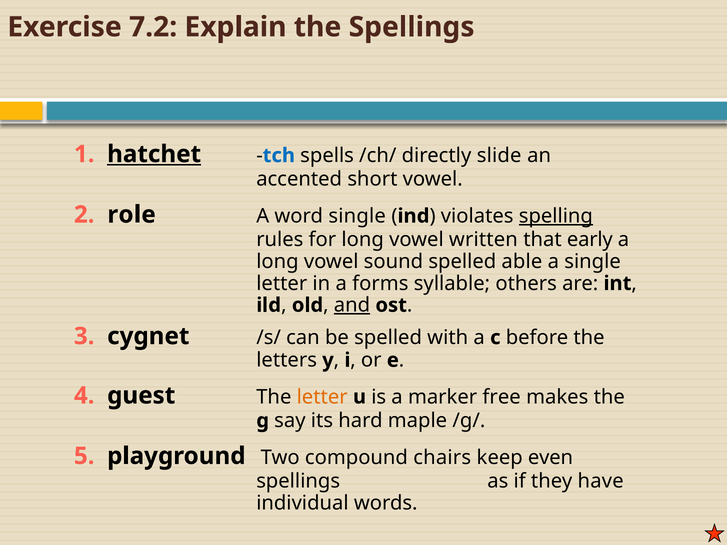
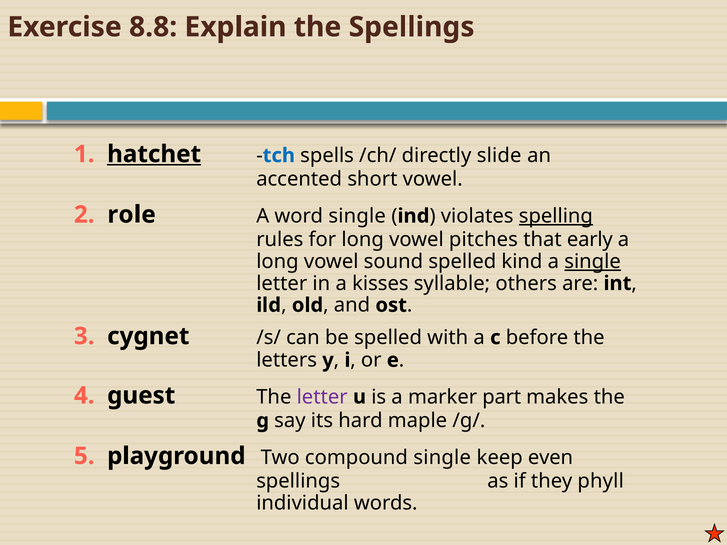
7.2: 7.2 -> 8.8 (153, 27)
written: written -> pitches (483, 240)
able: able -> kind (522, 262)
single underline: none -> present (593, 262)
forms: forms -> kisses (380, 283)
and underline: present -> none (352, 305)
letter colour: orange -> purple (322, 397)
free: free -> part (502, 397)
compound chairs: chairs -> single (442, 458)
have: have -> phyll (601, 481)
